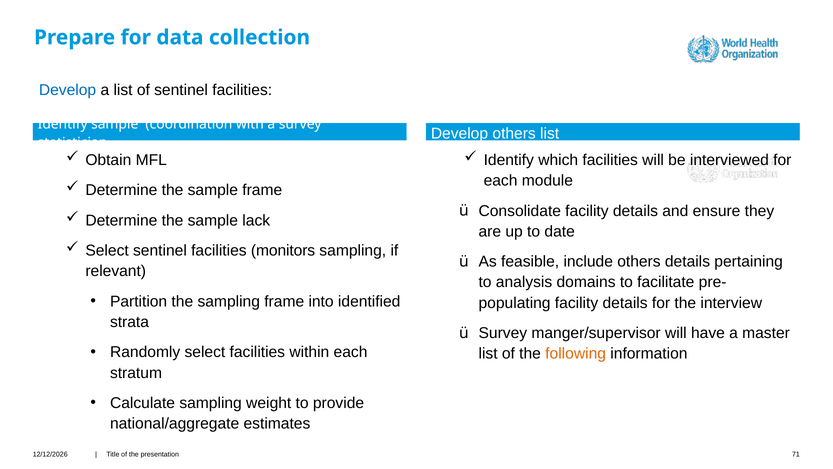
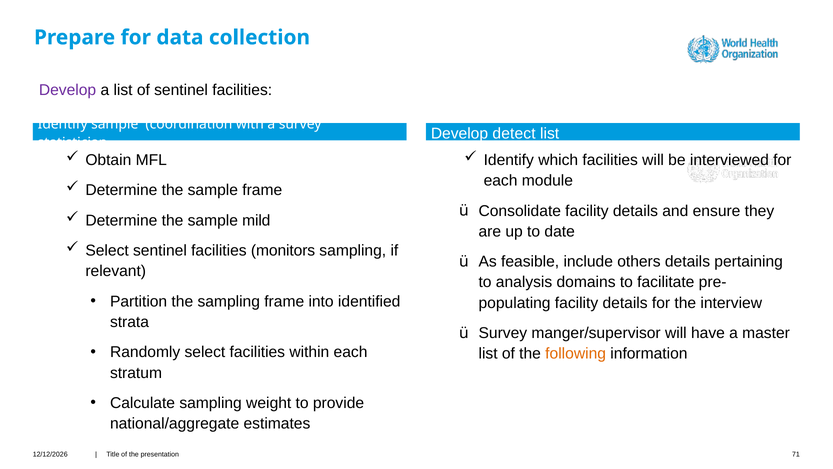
Develop colour: blue -> purple (68, 90)
Develop others: others -> detect (514, 134)
lack: lack -> mild (256, 220)
